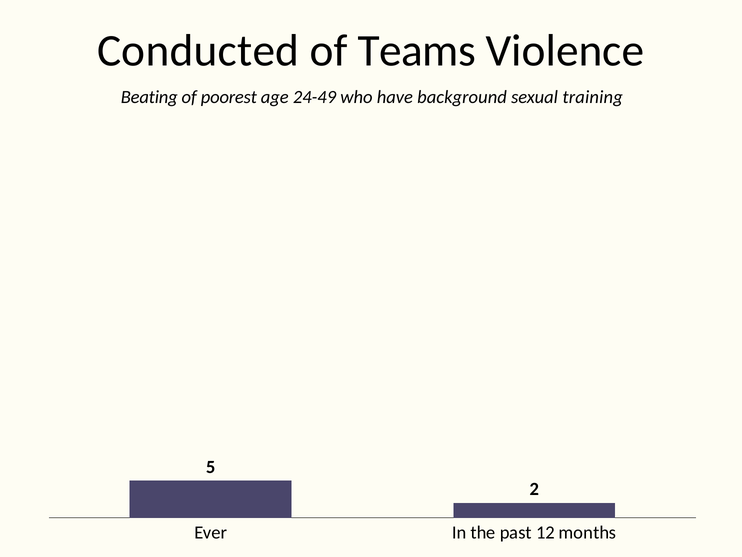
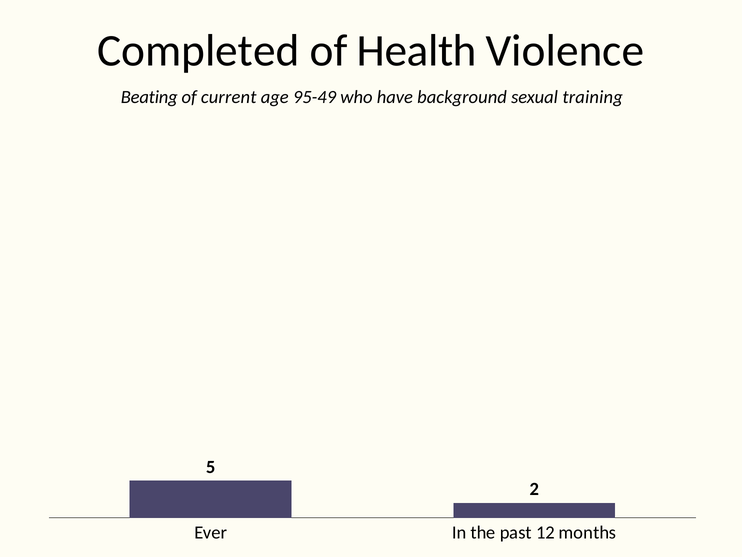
Conducted: Conducted -> Completed (198, 51)
Teams: Teams -> Health (417, 51)
poorest: poorest -> current (229, 97)
24-49: 24-49 -> 95-49 (315, 97)
